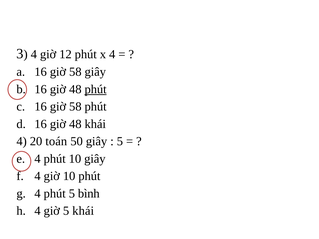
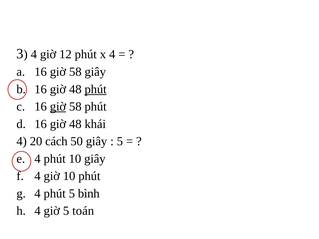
giờ underline: none -> present (58, 107)
toán: toán -> cách (56, 141)
5 khái: khái -> toán (83, 211)
